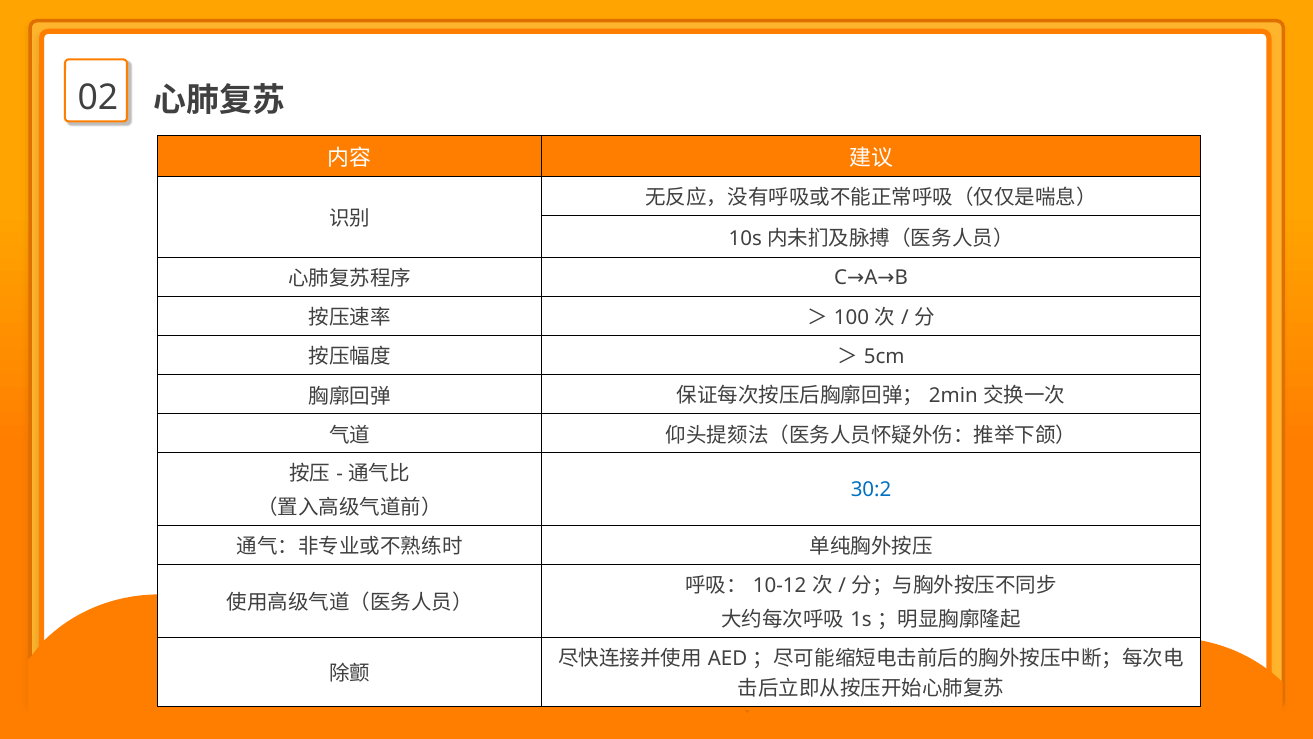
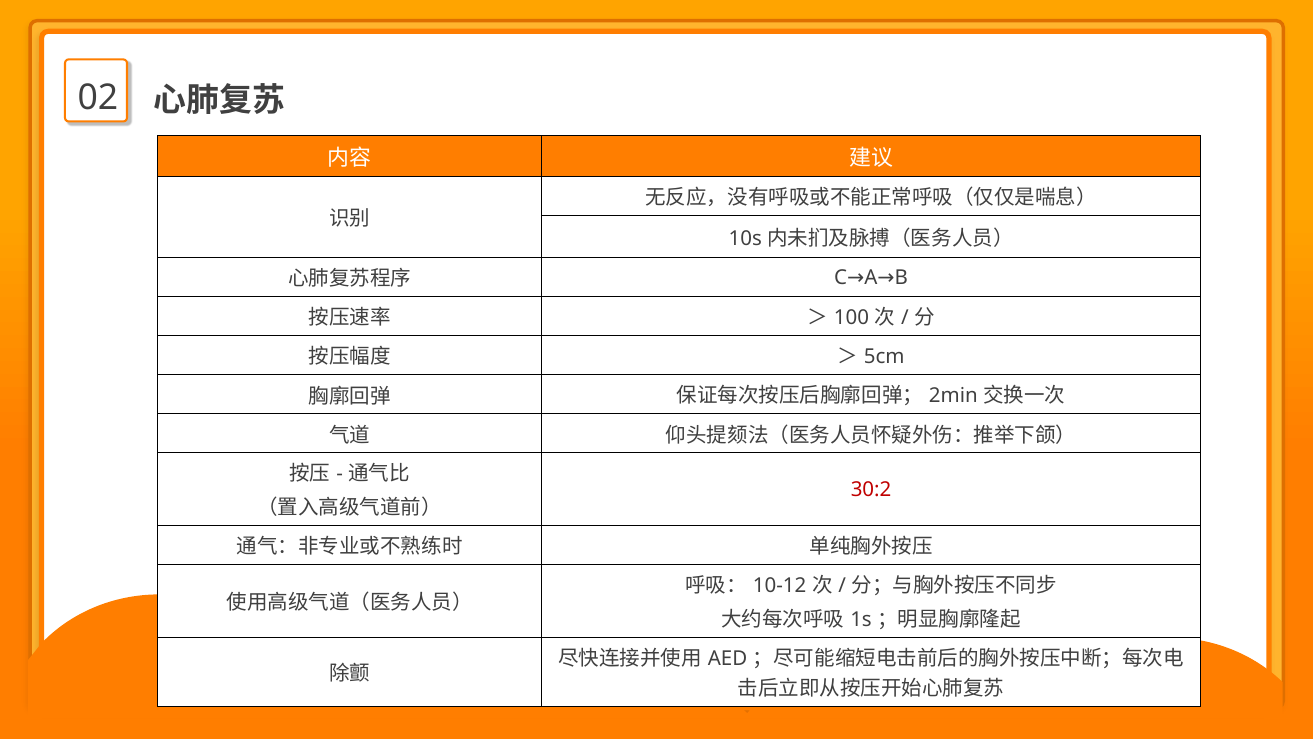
30:2 colour: blue -> red (871, 490)
